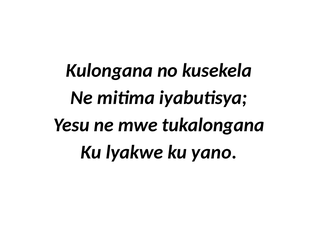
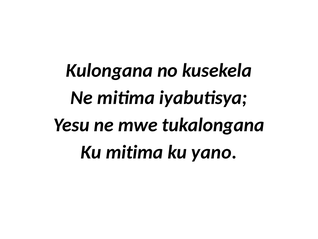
Ku lyakwe: lyakwe -> mitima (134, 152)
